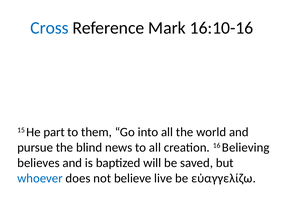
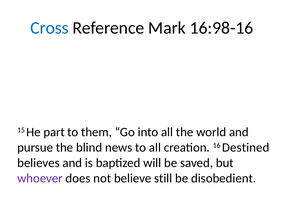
16:10-16: 16:10-16 -> 16:98-16 (221, 28)
Believing: Believing -> Destined (246, 147)
whoever colour: blue -> purple (40, 178)
live: live -> still (163, 178)
εὐαγγελίζω: εὐαγγελίζω -> disobedient (224, 178)
